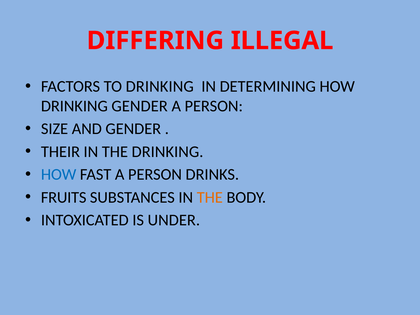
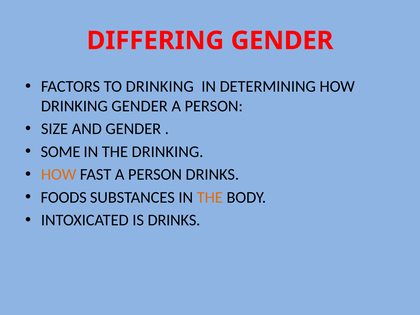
DIFFERING ILLEGAL: ILLEGAL -> GENDER (282, 41)
THEIR: THEIR -> SOME (61, 152)
HOW colour: blue -> orange (59, 175)
FRUITS: FRUITS -> FOODS (64, 197)
IS UNDER: UNDER -> DRINKS (174, 220)
